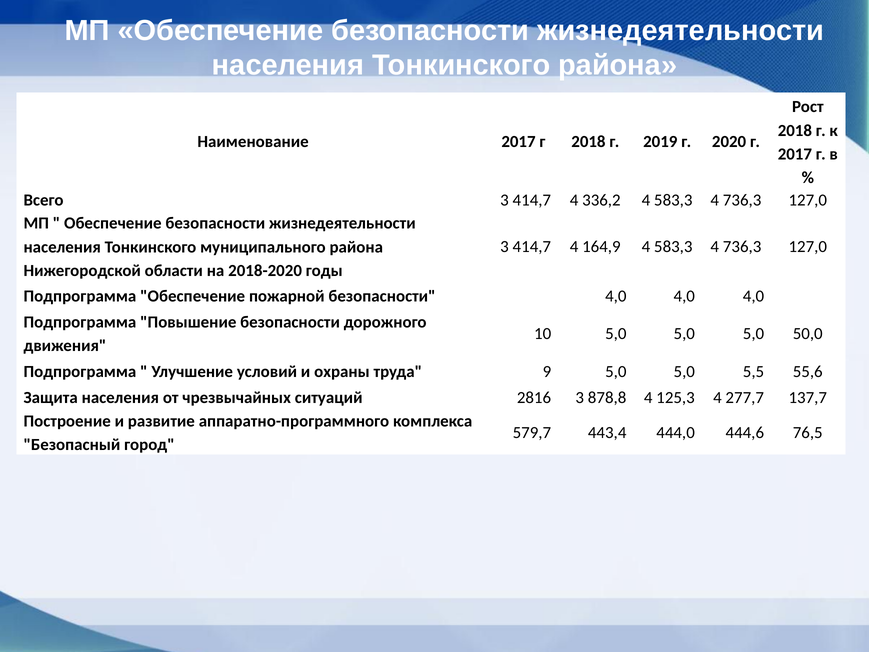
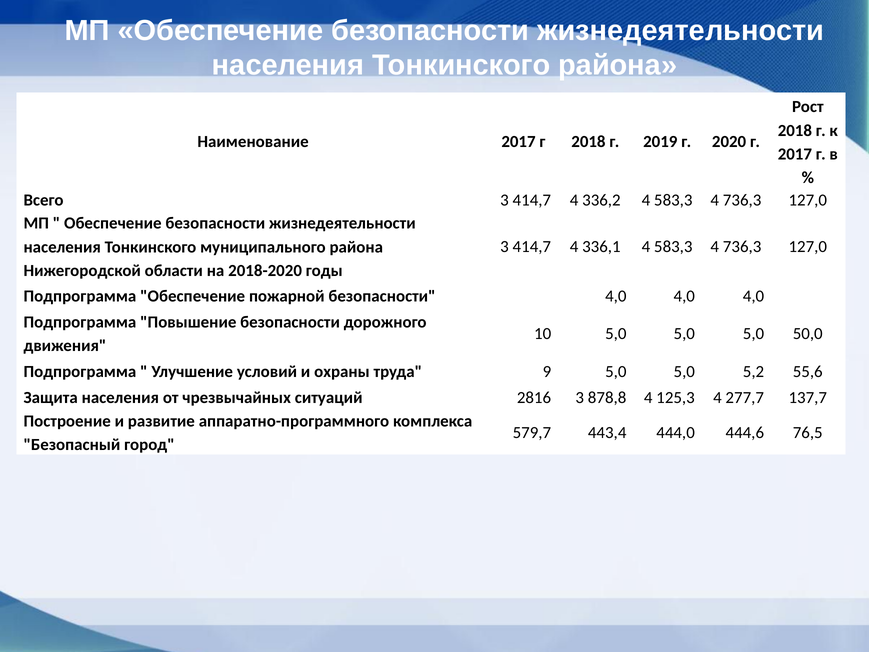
164,9: 164,9 -> 336,1 (601, 246)
5,5: 5,5 -> 5,2 (753, 371)
